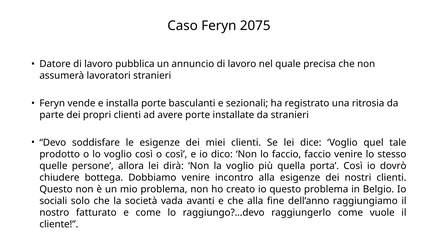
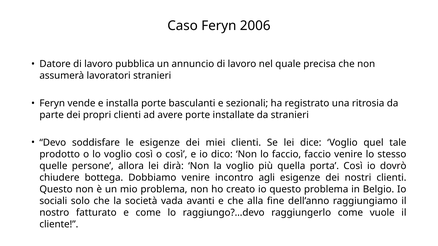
2075: 2075 -> 2006 (255, 26)
incontro alla: alla -> agli (267, 178)
